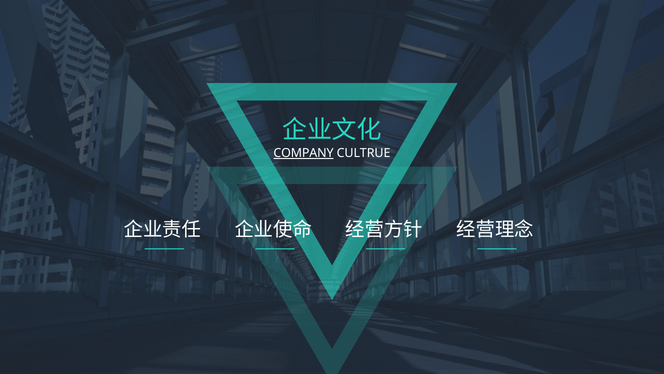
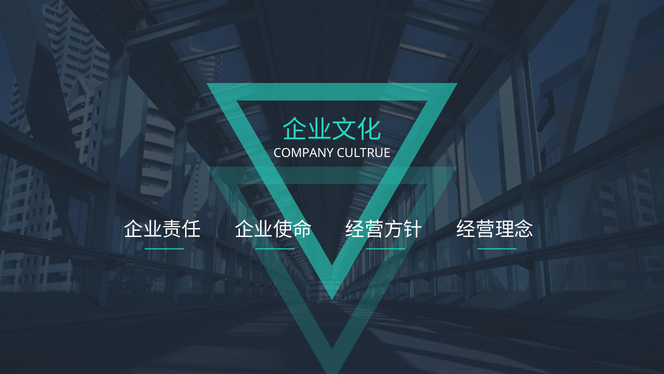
COMPANY underline: present -> none (303, 153)
